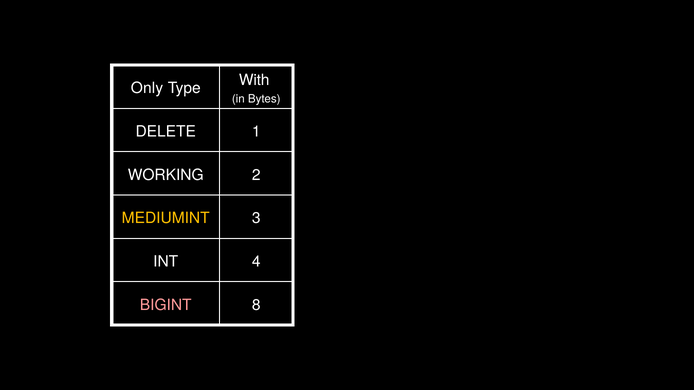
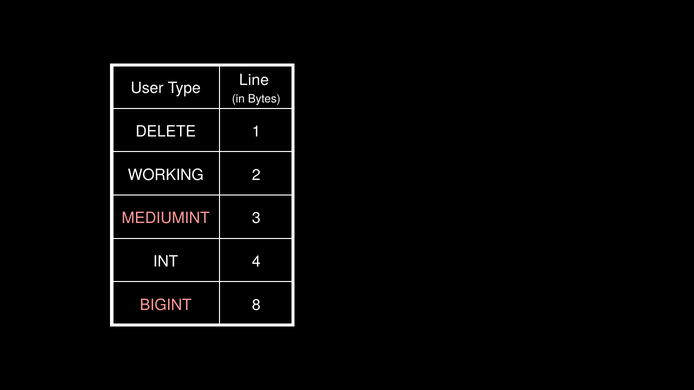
With: With -> Line (254, 80)
Only: Only -> User (147, 88)
MEDIUMINT colour: yellow -> pink (166, 218)
